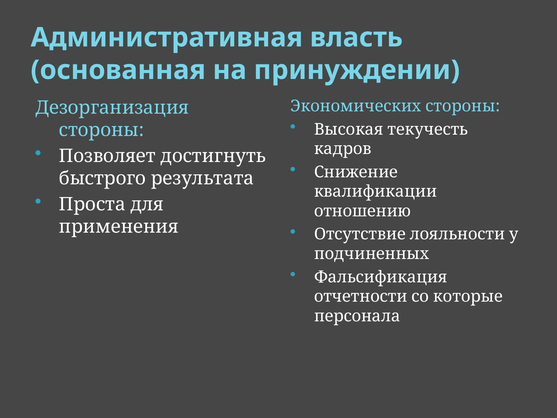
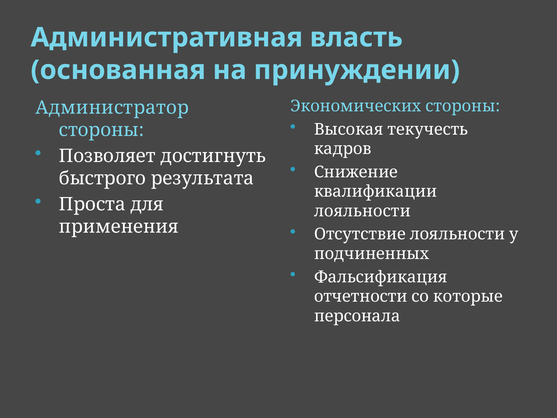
Дезорганизация: Дезорганизация -> Администратор (112, 108)
отношению: отношению -> лояльности (362, 211)
